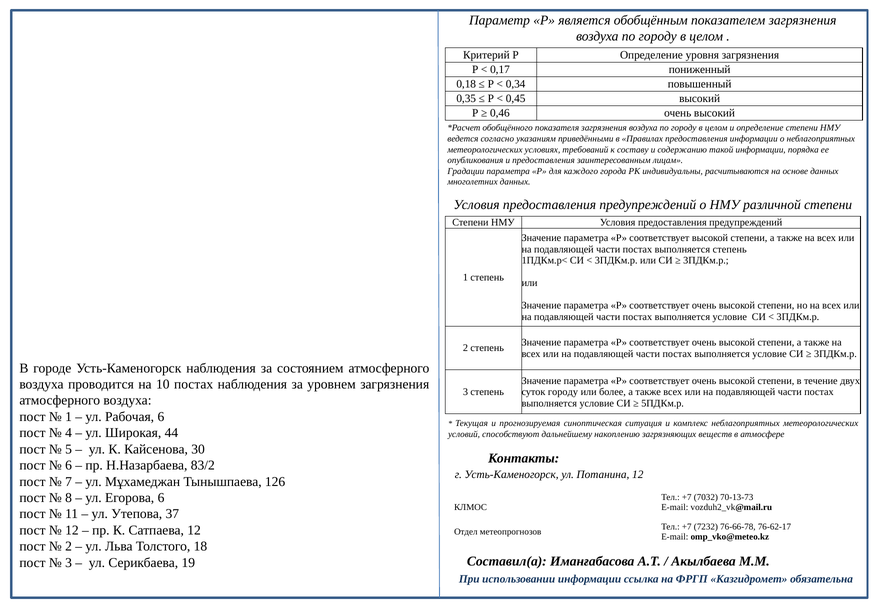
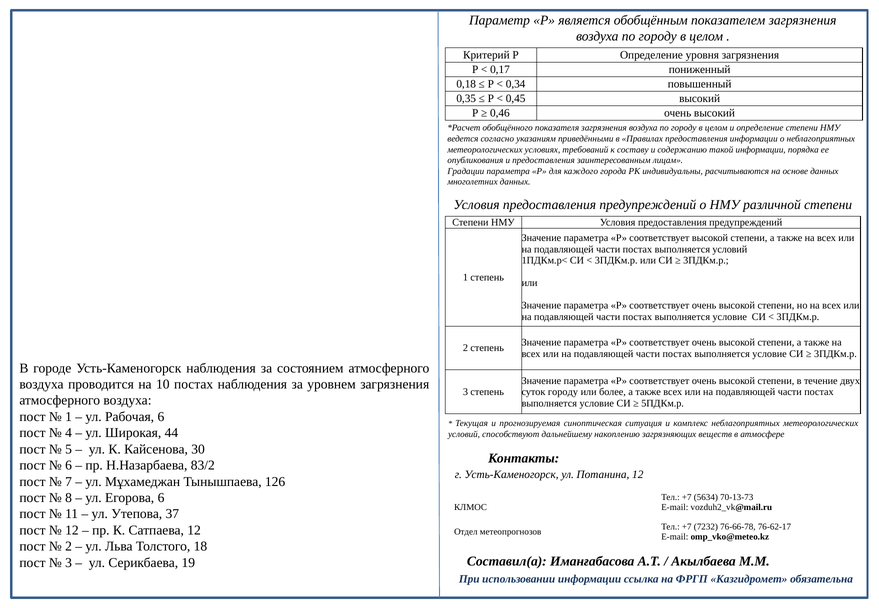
выполняется степень: степень -> условий (730, 249)
7032: 7032 -> 5634 (706, 498)
